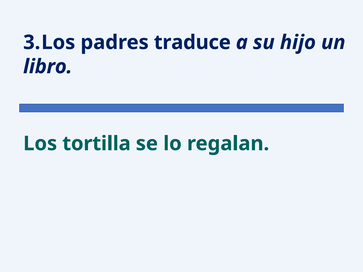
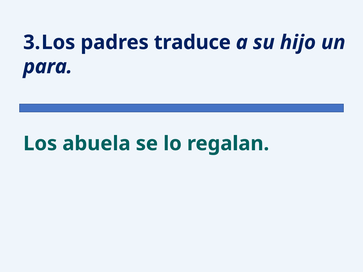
libro: libro -> para (48, 67)
tortilla: tortilla -> abuela (96, 144)
